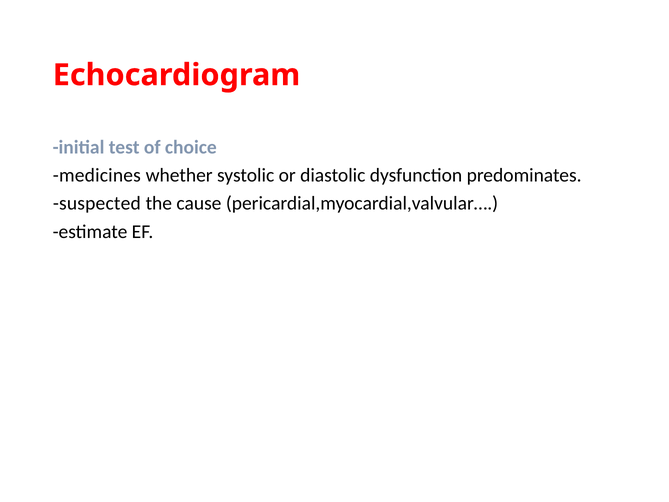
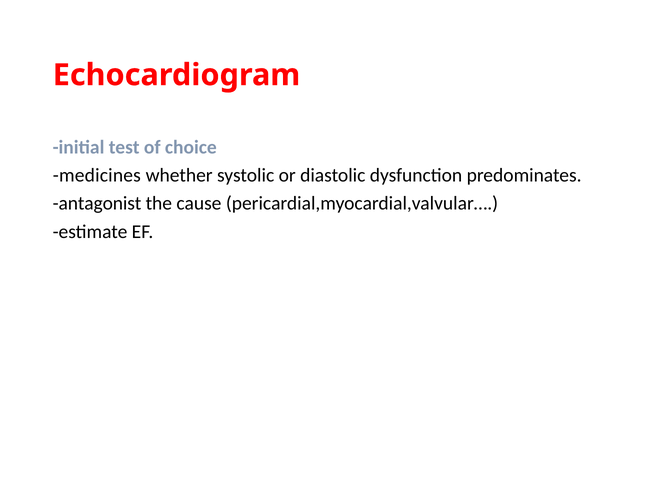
suspected: suspected -> antagonist (97, 203)
